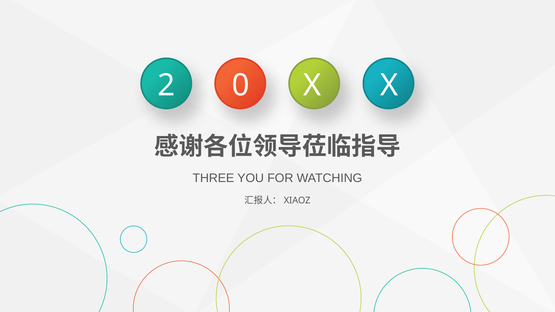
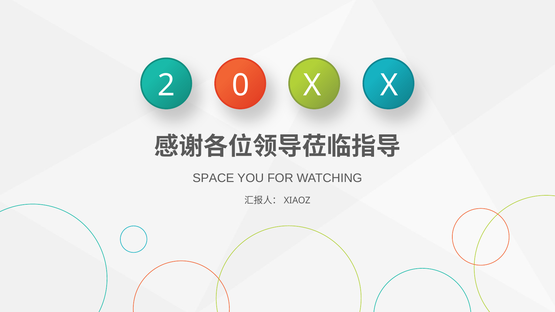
THREE: THREE -> SPACE (213, 178)
